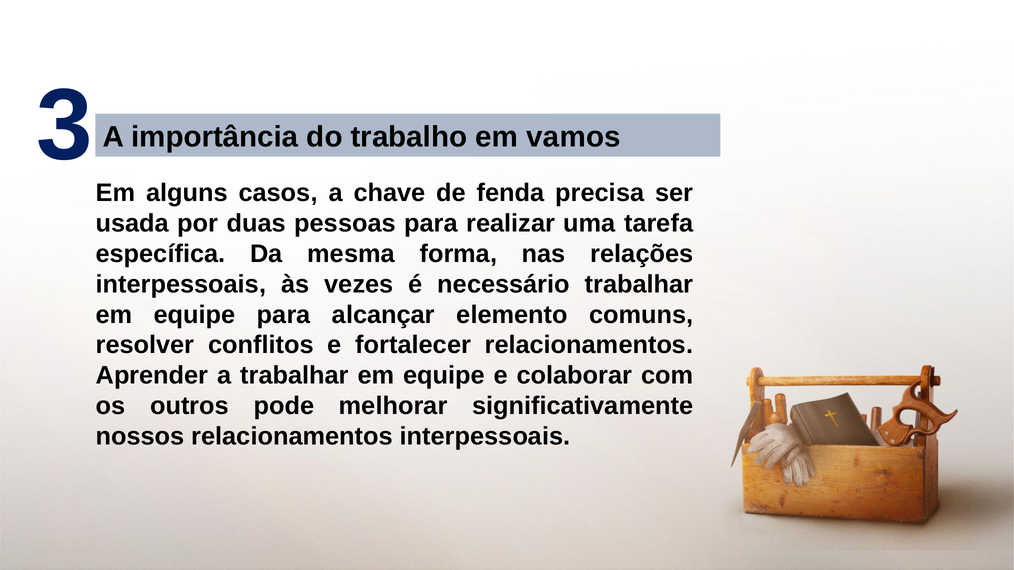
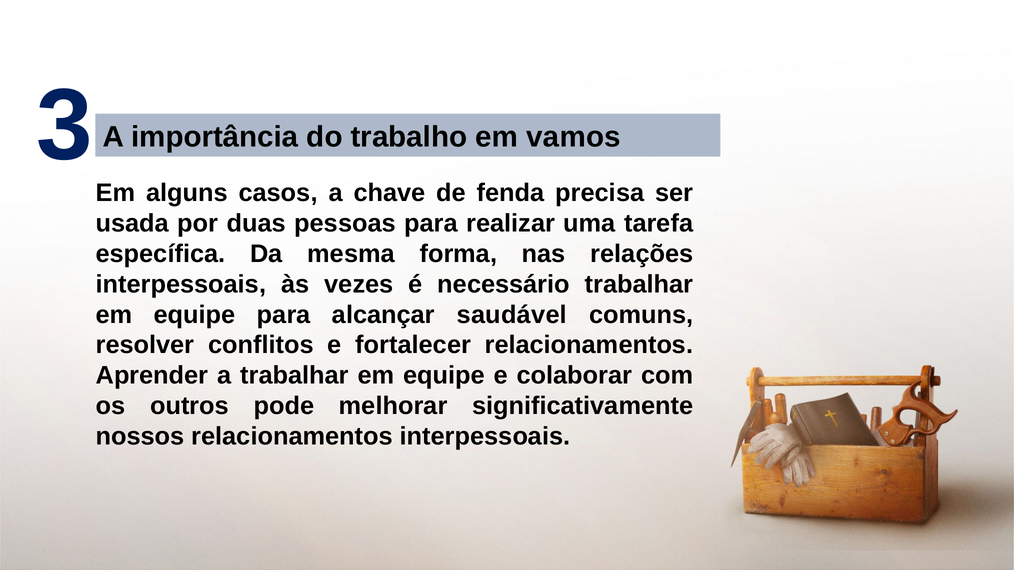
elemento: elemento -> saudável (512, 315)
